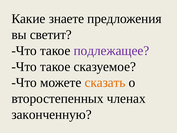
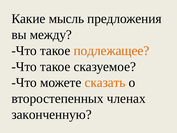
знаете: знаете -> мысль (66, 19)
светит: светит -> между (51, 35)
подлежащее colour: purple -> orange (111, 51)
